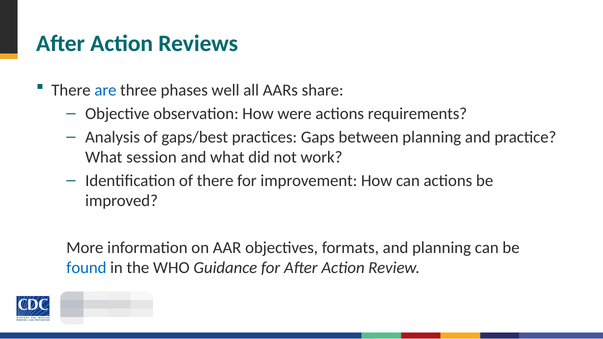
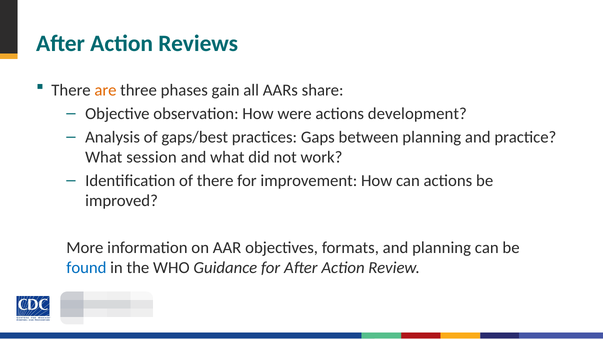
are colour: blue -> orange (105, 90)
well: well -> gain (226, 90)
requirements: requirements -> development (417, 114)
